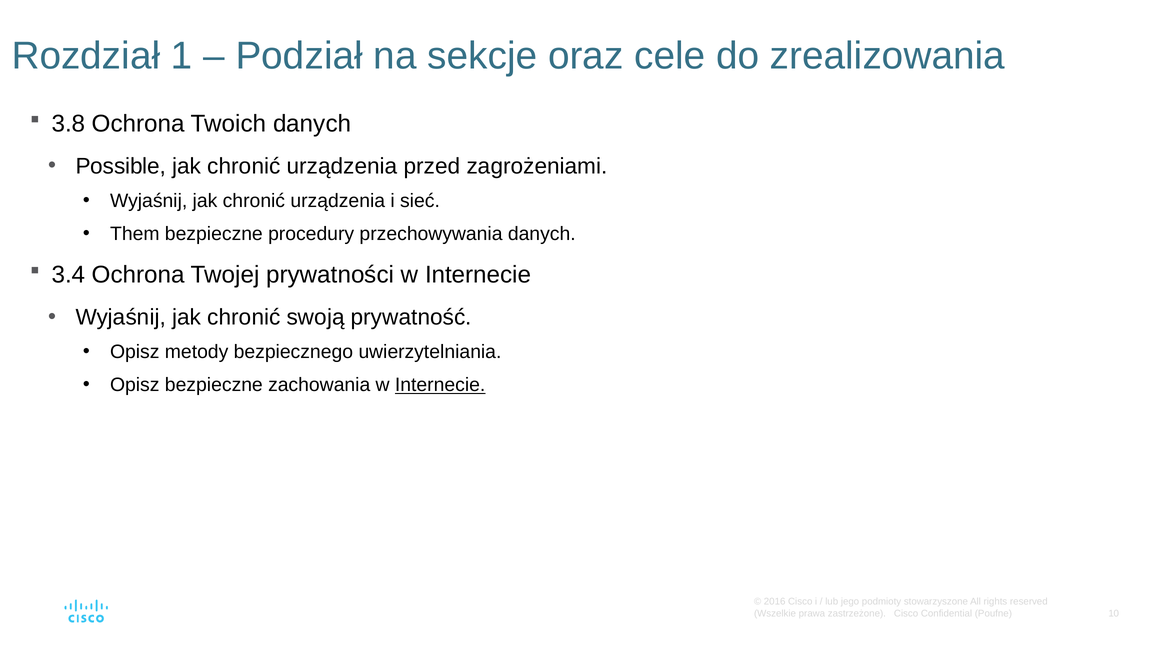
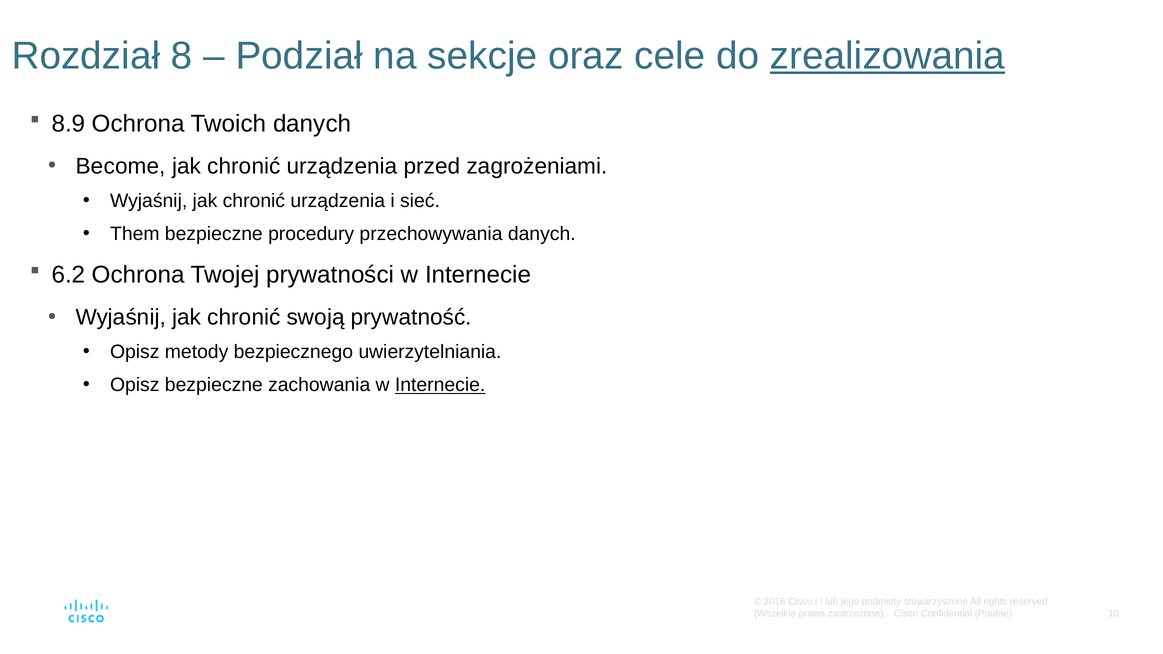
1: 1 -> 8 (182, 56)
zrealizowania underline: none -> present (887, 56)
3.8: 3.8 -> 8.9 (68, 124)
Possible: Possible -> Become (121, 166)
3.4: 3.4 -> 6.2 (68, 275)
